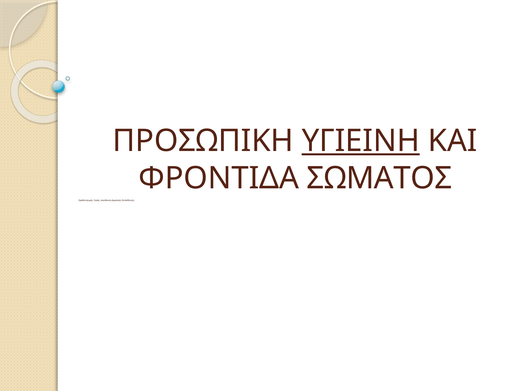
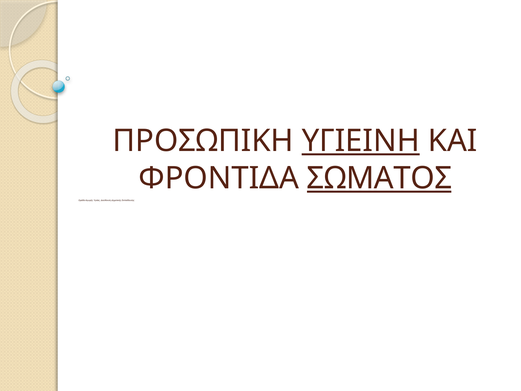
ΣΩΜΑΤΟΣ underline: none -> present (379, 178)
